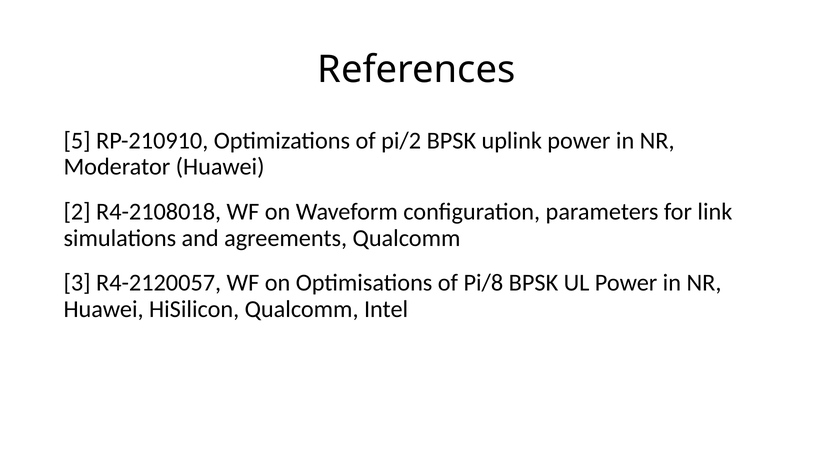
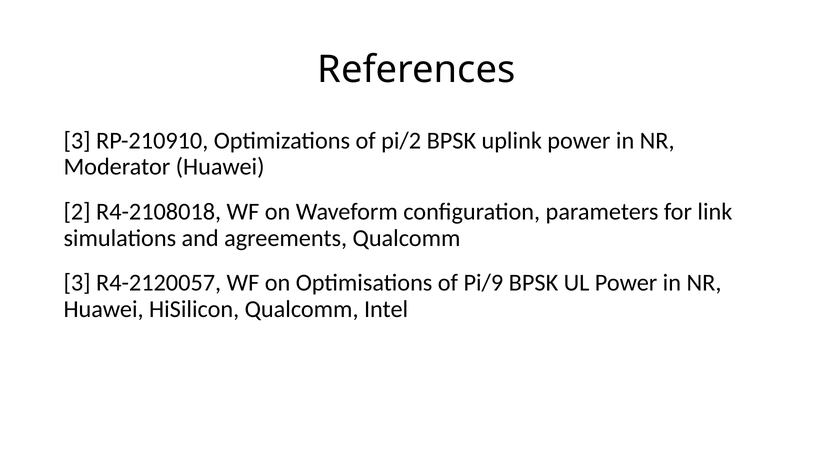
5: 5 -> 3 (77, 141)
Pi/8: Pi/8 -> Pi/9 (483, 283)
